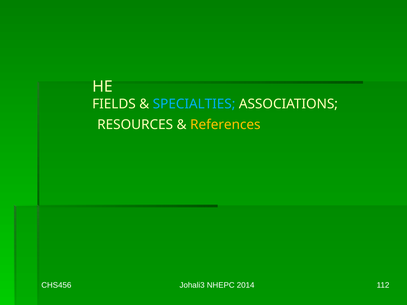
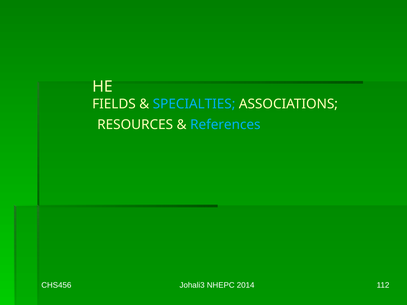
References colour: yellow -> light blue (225, 125)
